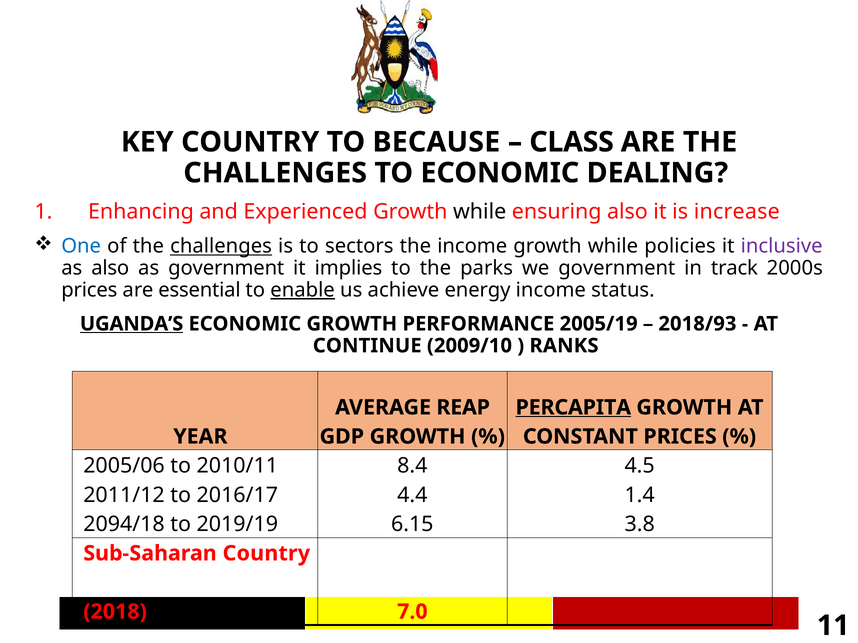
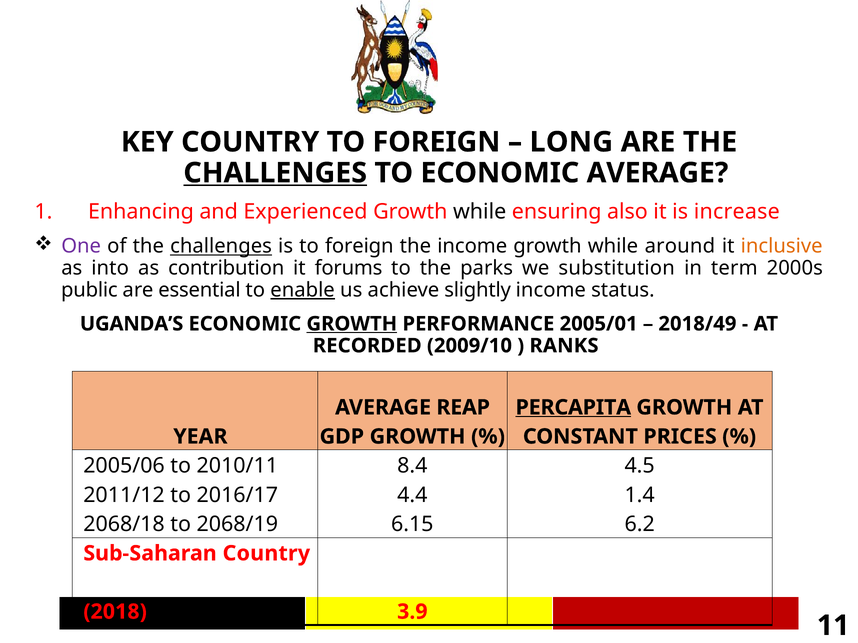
BECAUSE: BECAUSE -> FOREIGN (436, 142)
CLASS: CLASS -> LONG (571, 142)
CHALLENGES underline: none -> present (275, 173)
ECONOMIC DEALING: DEALING -> AVERAGE (657, 173)
One colour: blue -> purple (81, 246)
is to sectors: sectors -> foreign (359, 246)
policies: policies -> around (680, 246)
inclusive colour: purple -> orange (782, 246)
as also: also -> into (110, 268)
as government: government -> contribution (226, 268)
implies: implies -> forums (349, 268)
we government: government -> substitution (617, 268)
track: track -> term (734, 268)
prices: prices -> public (89, 290)
energy: energy -> slightly (478, 290)
UGANDA’S underline: present -> none (132, 324)
GROWTH underline: none -> present (352, 324)
2005/19: 2005/19 -> 2005/01 (599, 324)
2018/93: 2018/93 -> 2018/49 (697, 324)
CONTINUE: CONTINUE -> RECORDED (367, 346)
2094/18: 2094/18 -> 2068/18 (124, 525)
2019/19: 2019/19 -> 2068/19 (237, 525)
3.8: 3.8 -> 6.2 (640, 525)
7.0: 7.0 -> 3.9 (412, 612)
